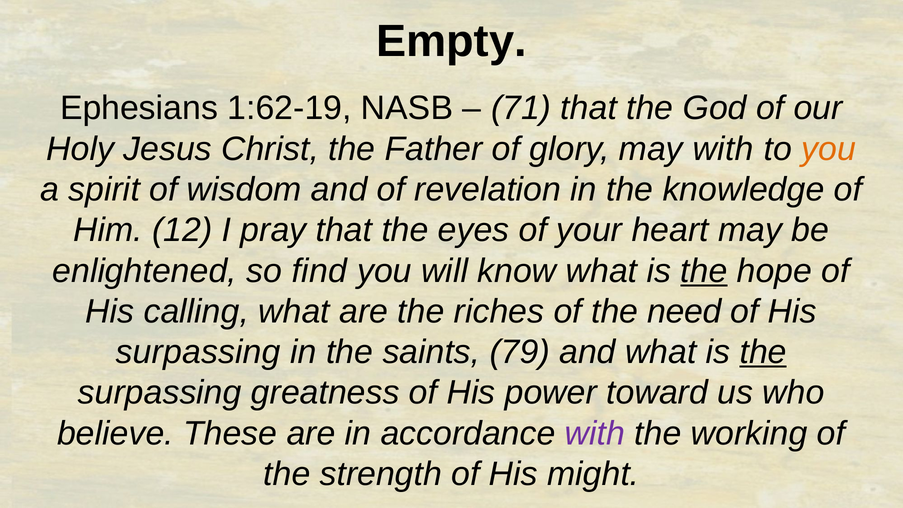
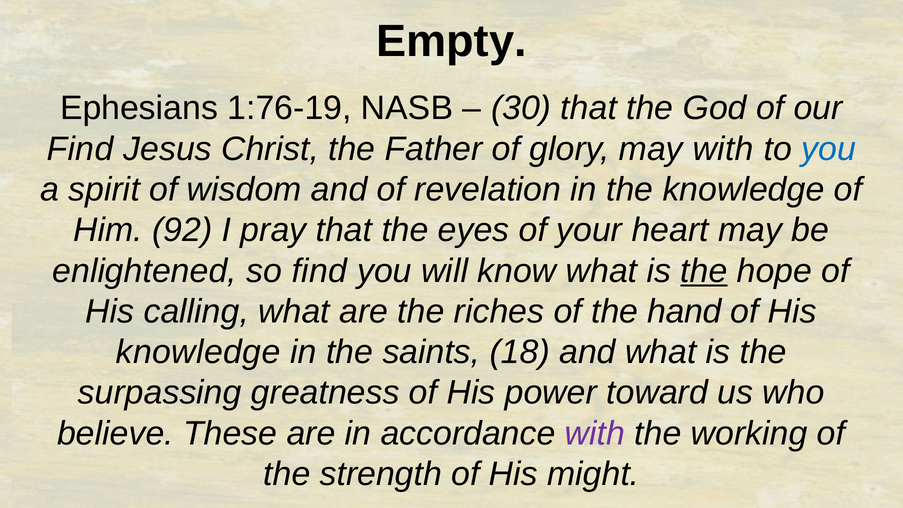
1:62-19: 1:62-19 -> 1:76-19 (289, 108)
71: 71 -> 30 (521, 108)
Holy: Holy -> Find (80, 149)
you colour: orange -> blue (829, 149)
12: 12 -> 92 (182, 230)
need: need -> hand (684, 311)
surpassing: surpassing -> knowledge (198, 352)
79: 79 -> 18 (520, 352)
the underline: present -> none (763, 352)
